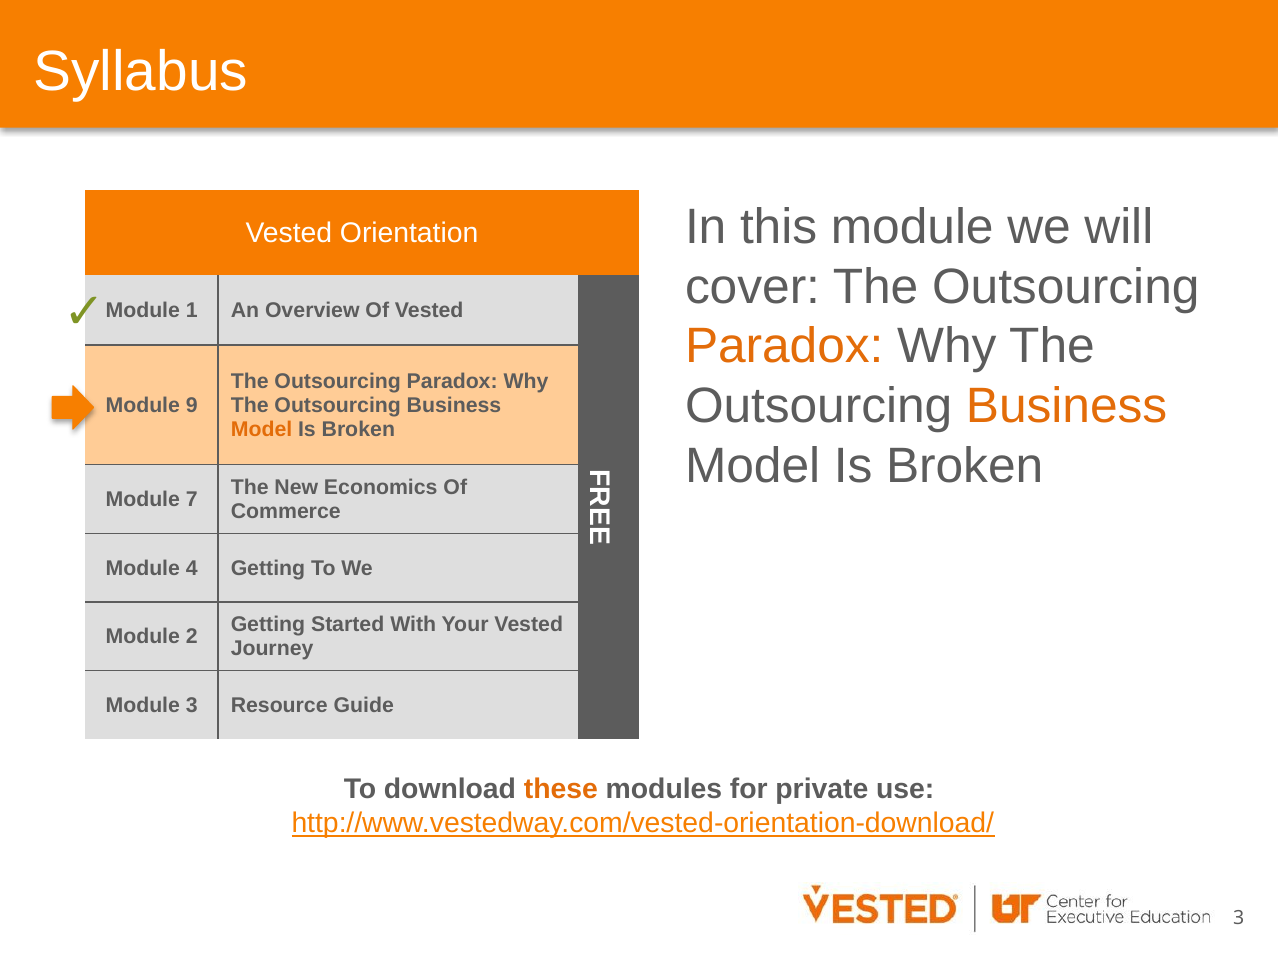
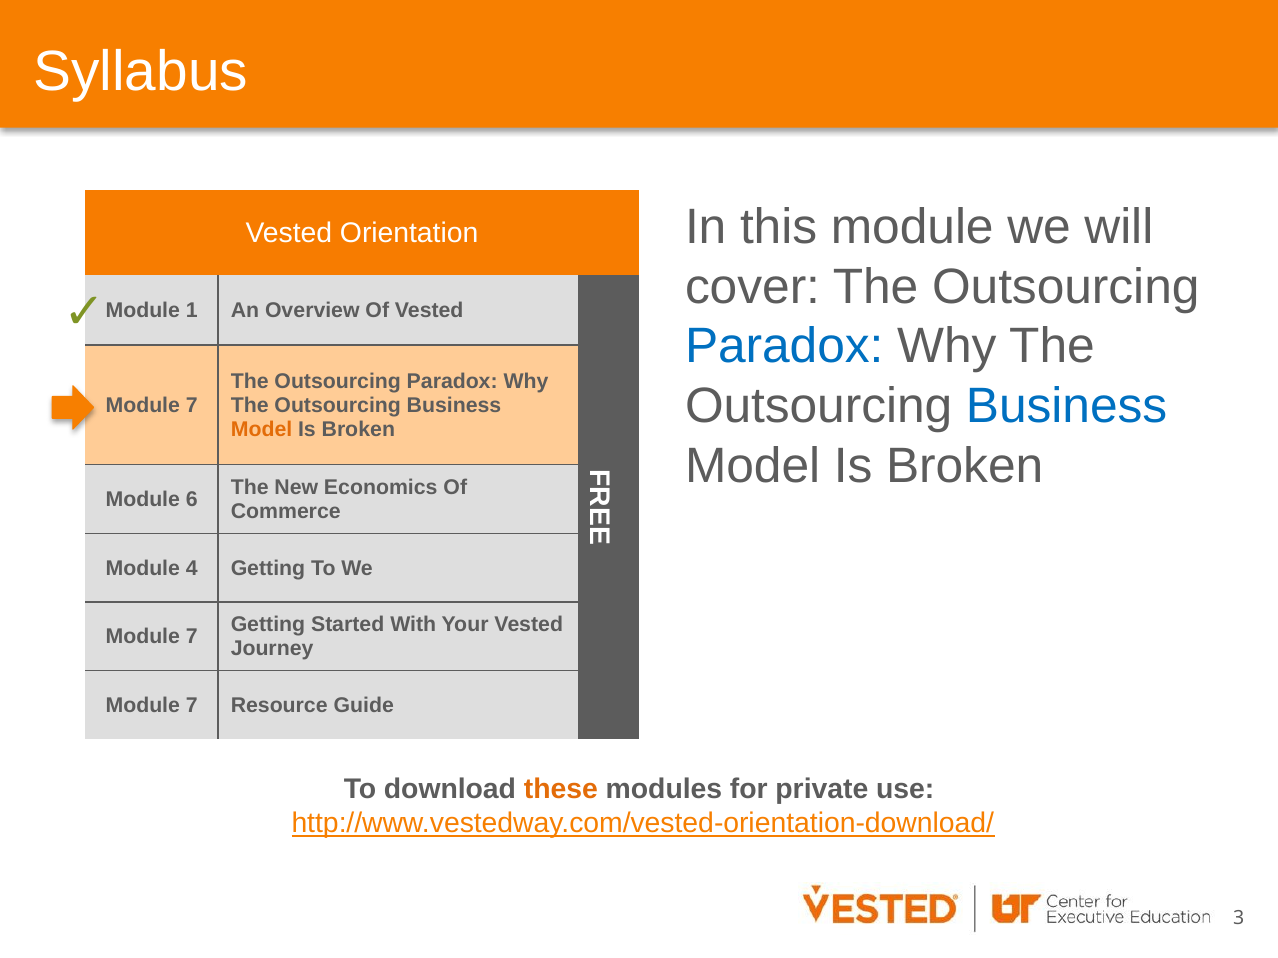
Paradox colour: orange -> blue (784, 347)
Business colour: orange -> blue (1067, 406)
9: 9 -> 7 (192, 406)
7: 7 -> 6 (192, 500)
2: 2 -> 7 (192, 637)
3: 3 -> 7 (192, 706)
